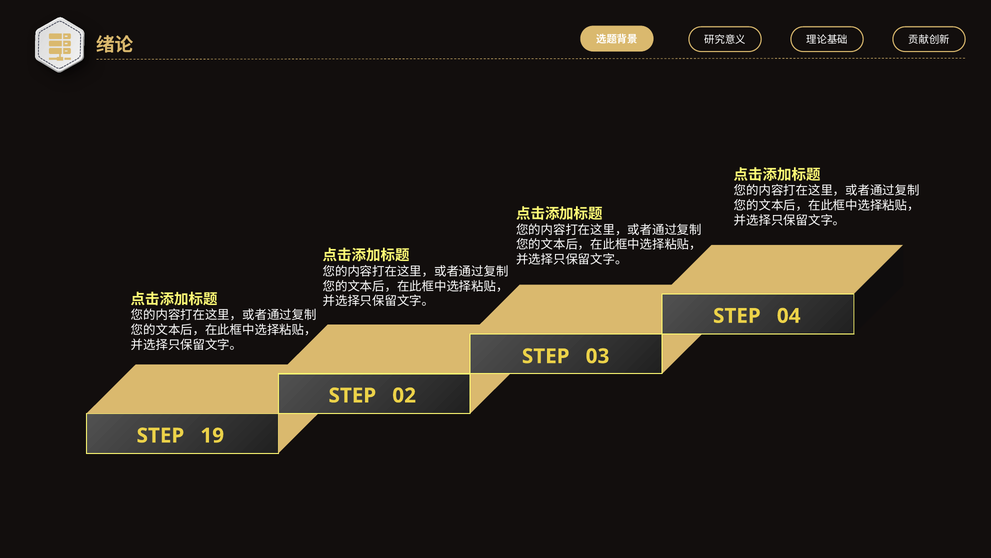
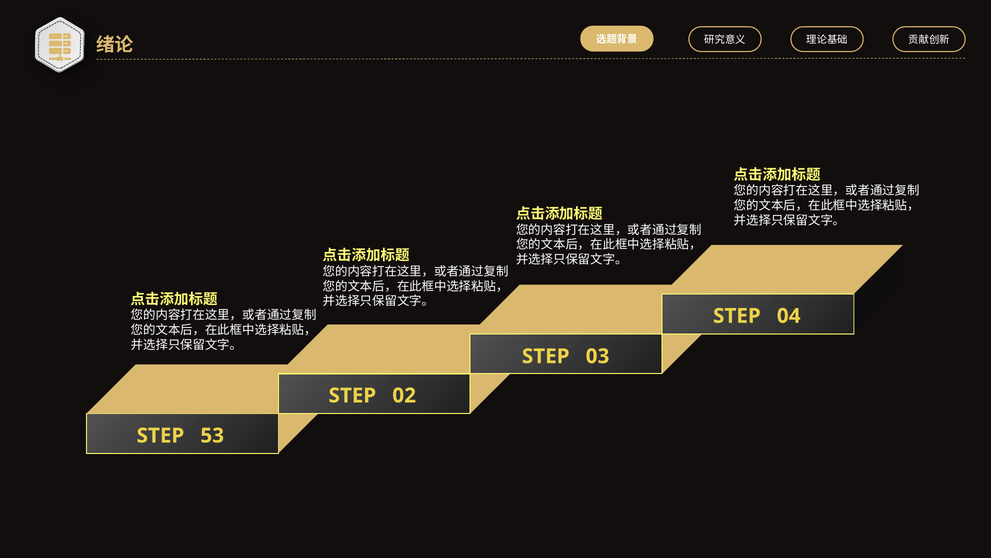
19: 19 -> 53 (212, 435)
